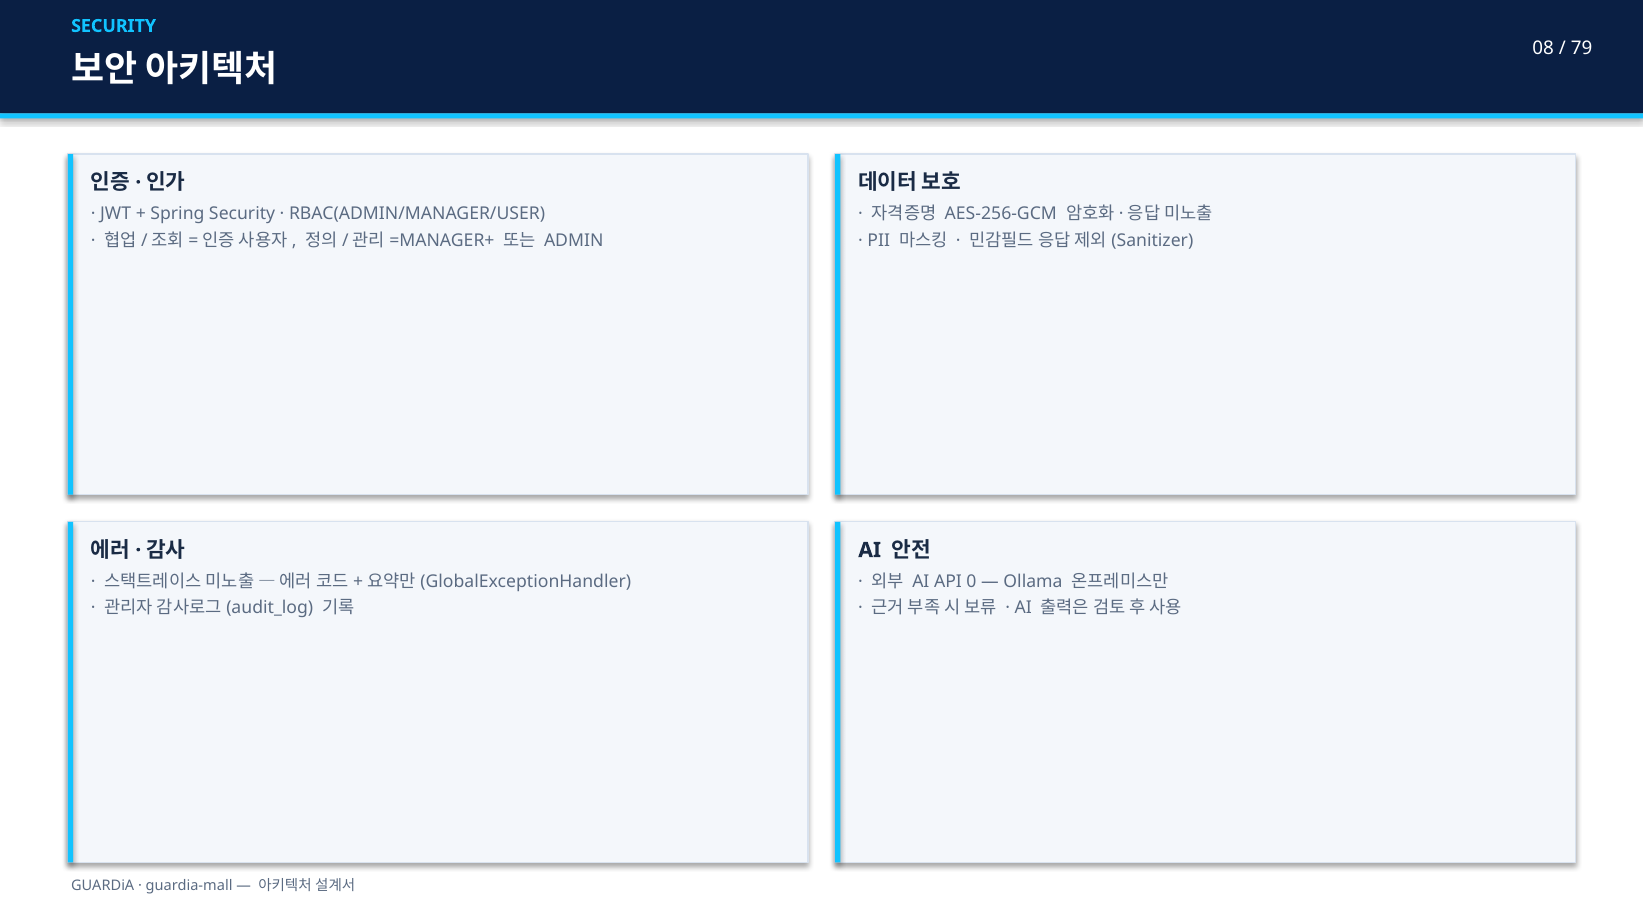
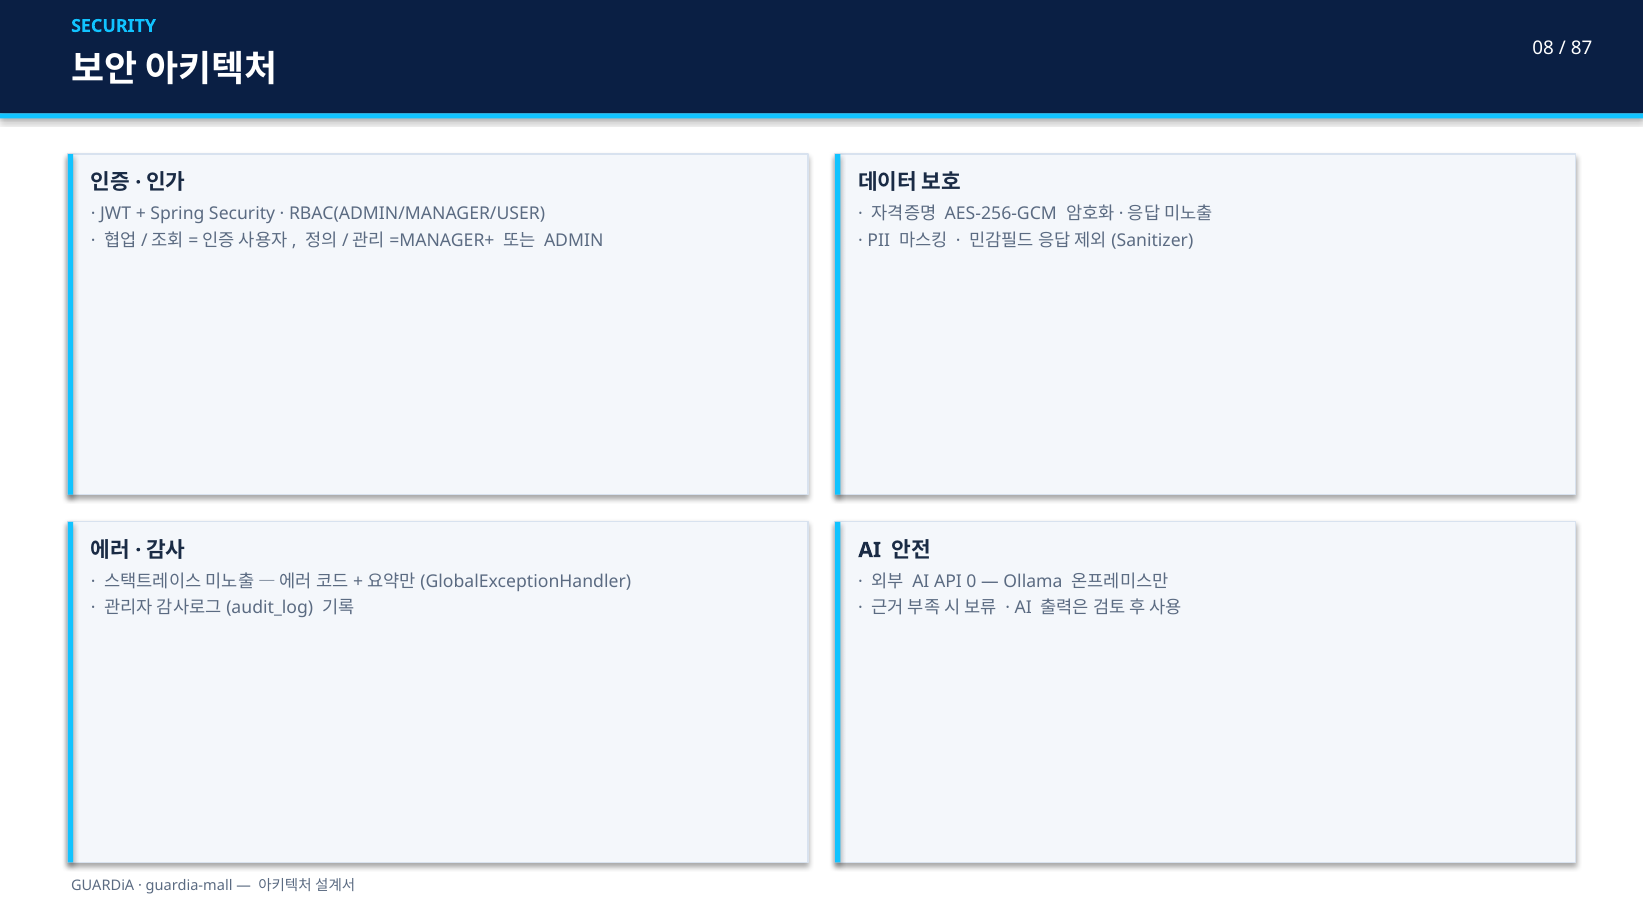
79: 79 -> 87 (1582, 49)
